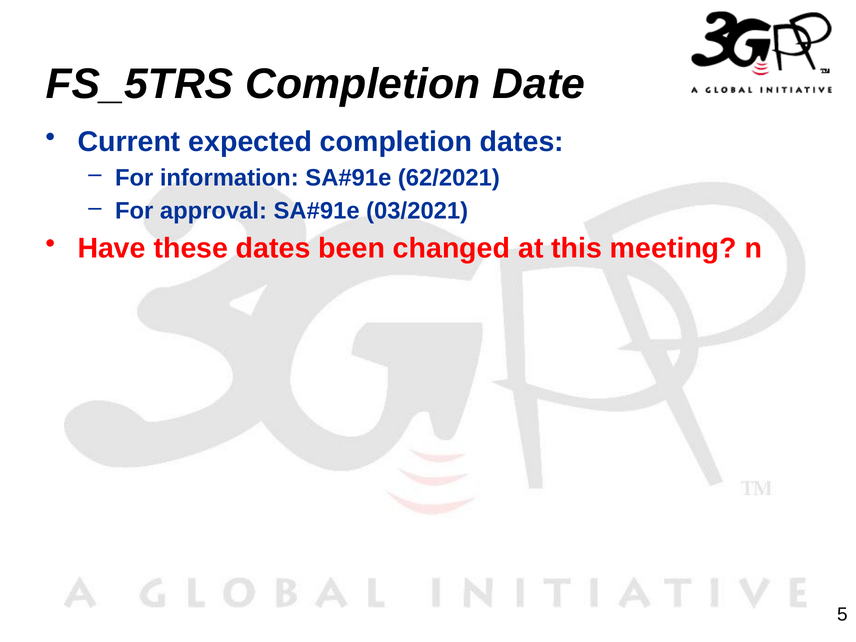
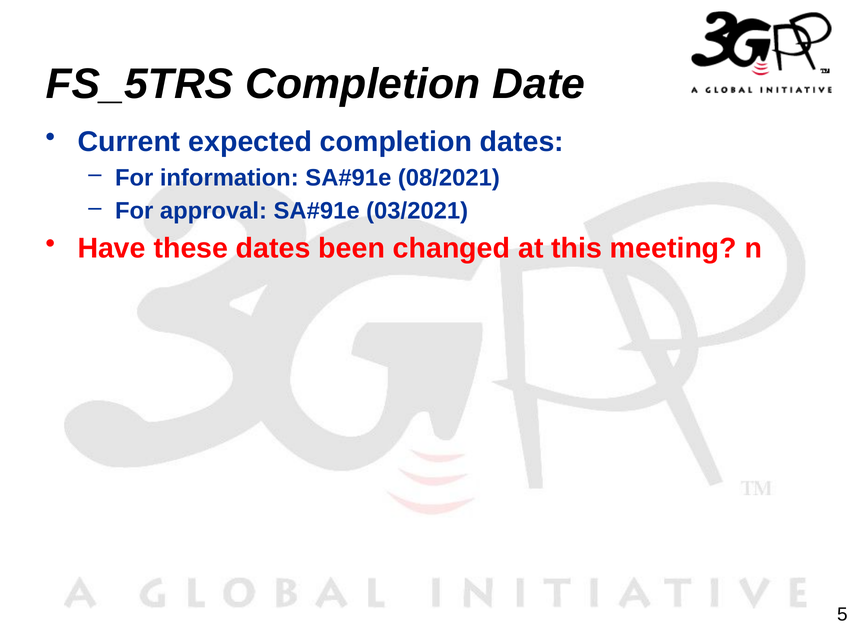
62/2021: 62/2021 -> 08/2021 (449, 178)
